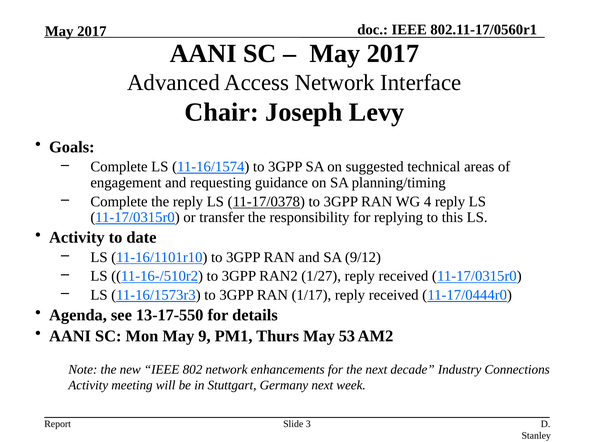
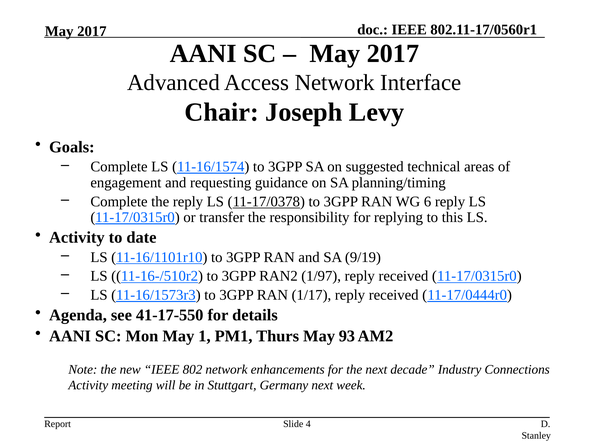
4: 4 -> 6 (428, 201)
9/12: 9/12 -> 9/19 (363, 257)
1/27: 1/27 -> 1/97 (321, 276)
13-17-550: 13-17-550 -> 41-17-550 (170, 315)
9: 9 -> 1 (204, 336)
53: 53 -> 93 (347, 336)
3: 3 -> 4 (308, 424)
